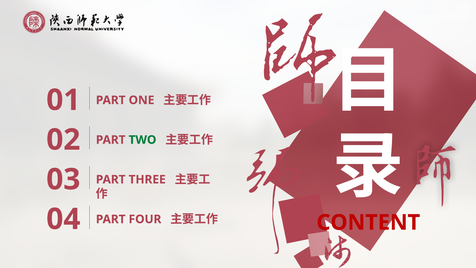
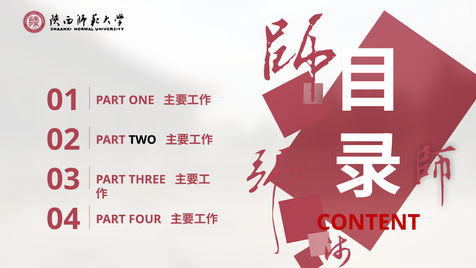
TWO colour: green -> black (142, 140)
